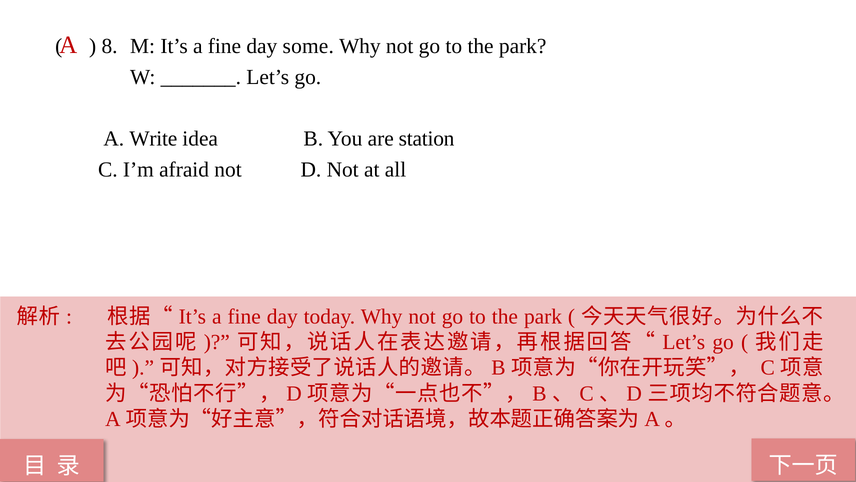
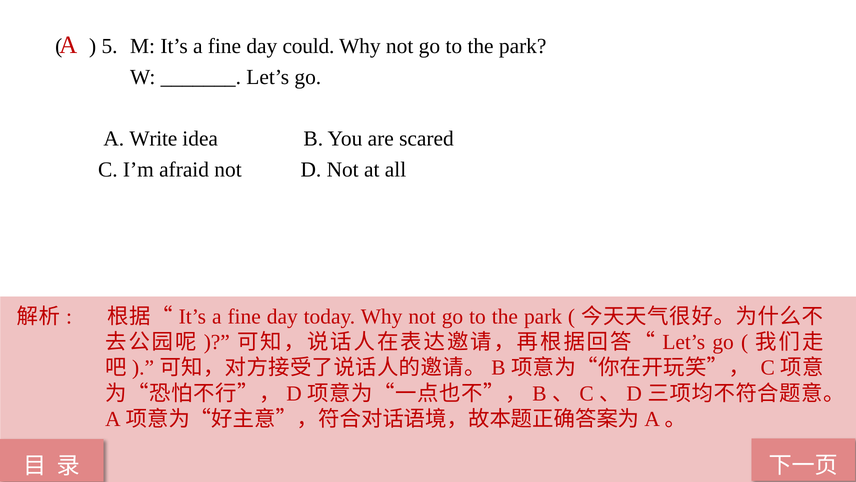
8: 8 -> 5 (110, 46)
some: some -> could (308, 46)
station: station -> scared (426, 139)
